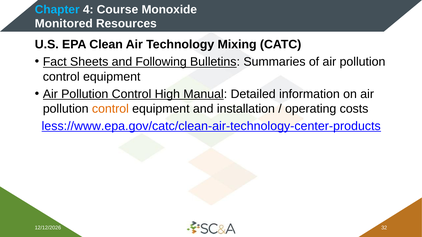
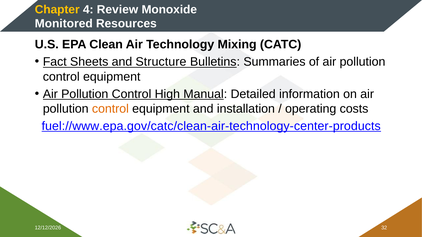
Chapter colour: light blue -> yellow (57, 10)
Course: Course -> Review (117, 10)
Following: Following -> Structure (161, 62)
less://www.epa.gov/catc/clean-air-technology-center-products: less://www.epa.gov/catc/clean-air-technology-center-products -> fuel://www.epa.gov/catc/clean-air-technology-center-products (211, 126)
